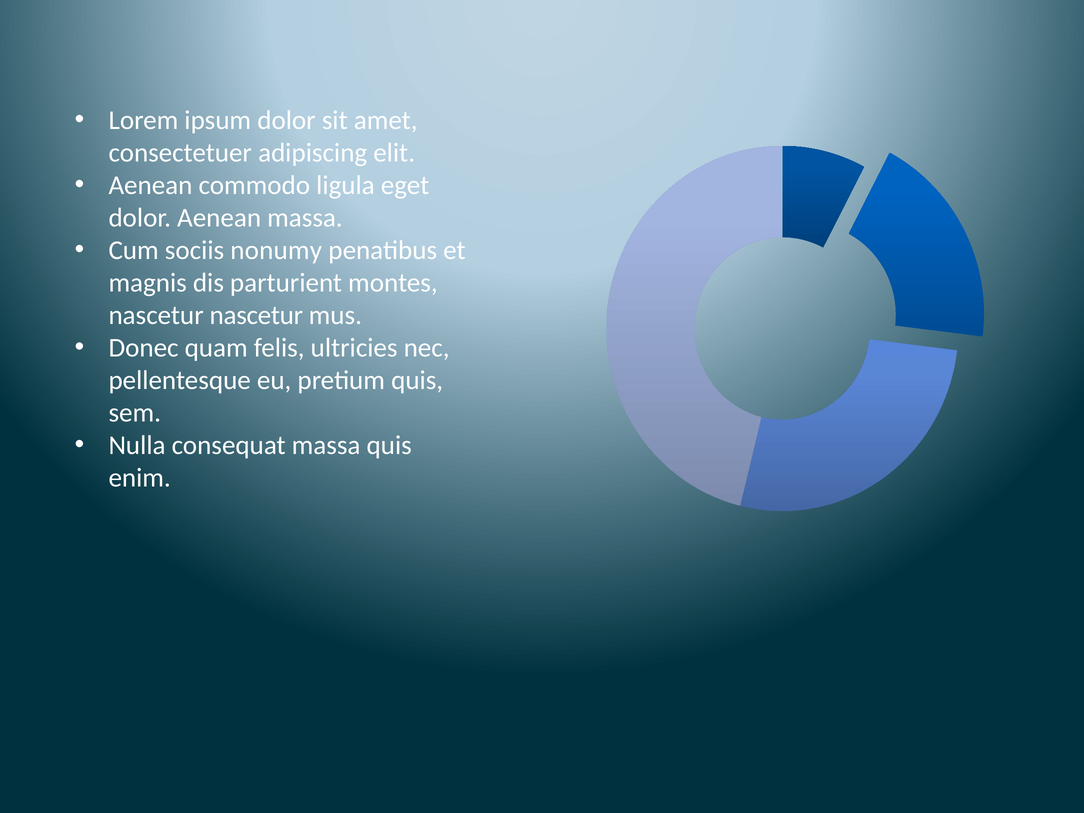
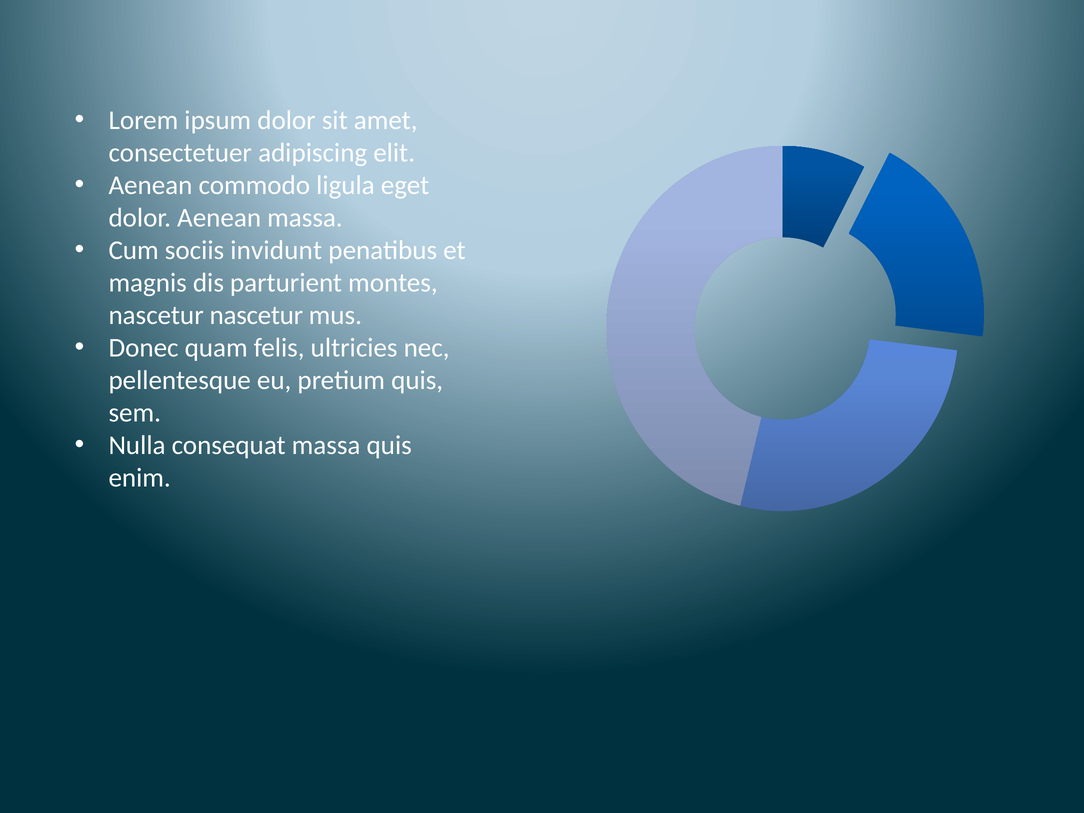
nonumy: nonumy -> invidunt (276, 250)
